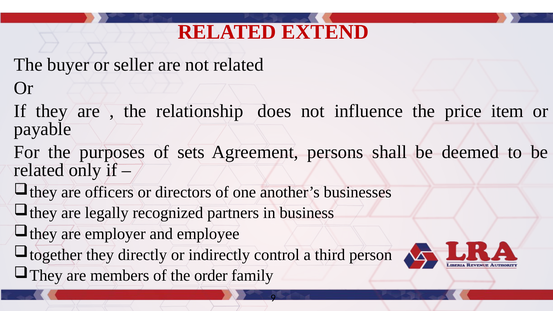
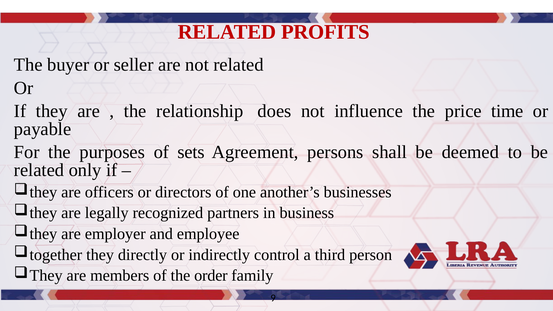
EXTEND: EXTEND -> PROFITS (325, 32)
item: item -> time (507, 111)
